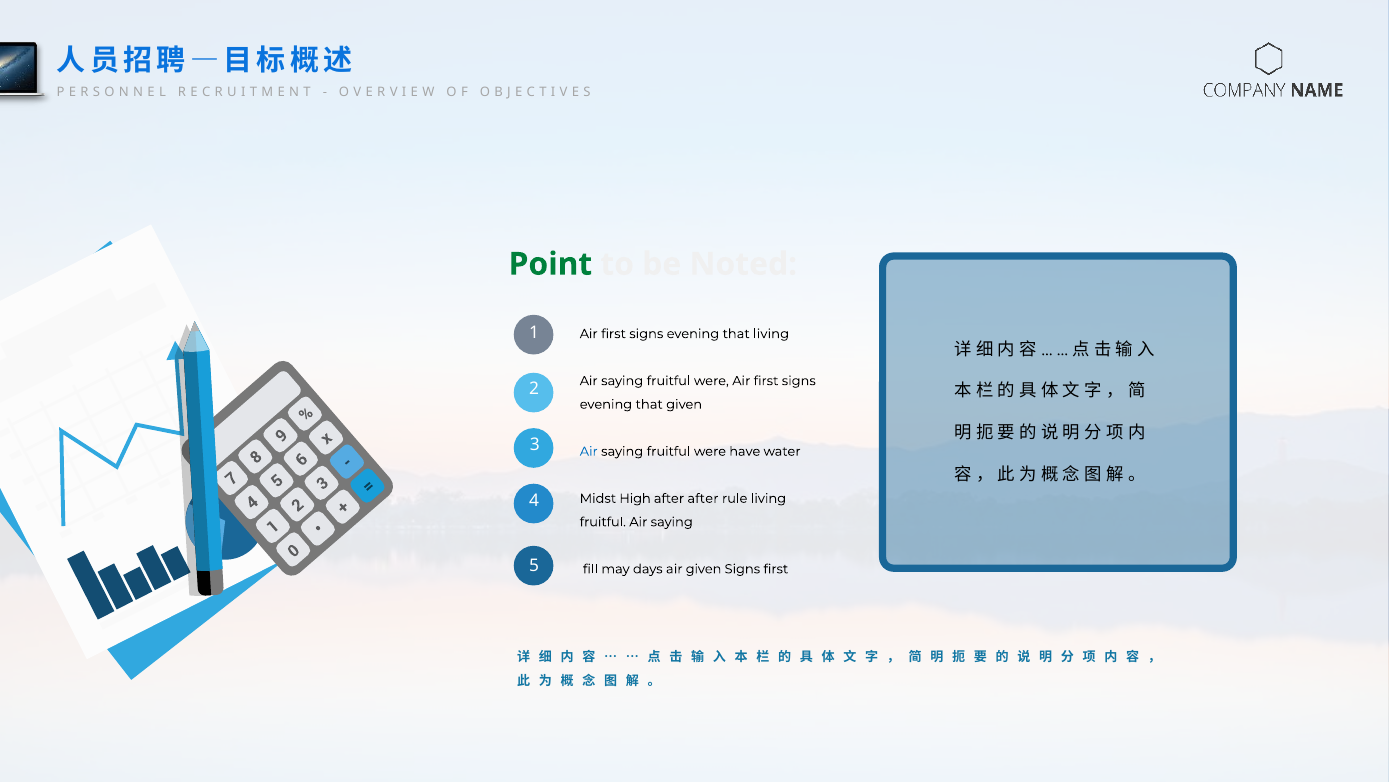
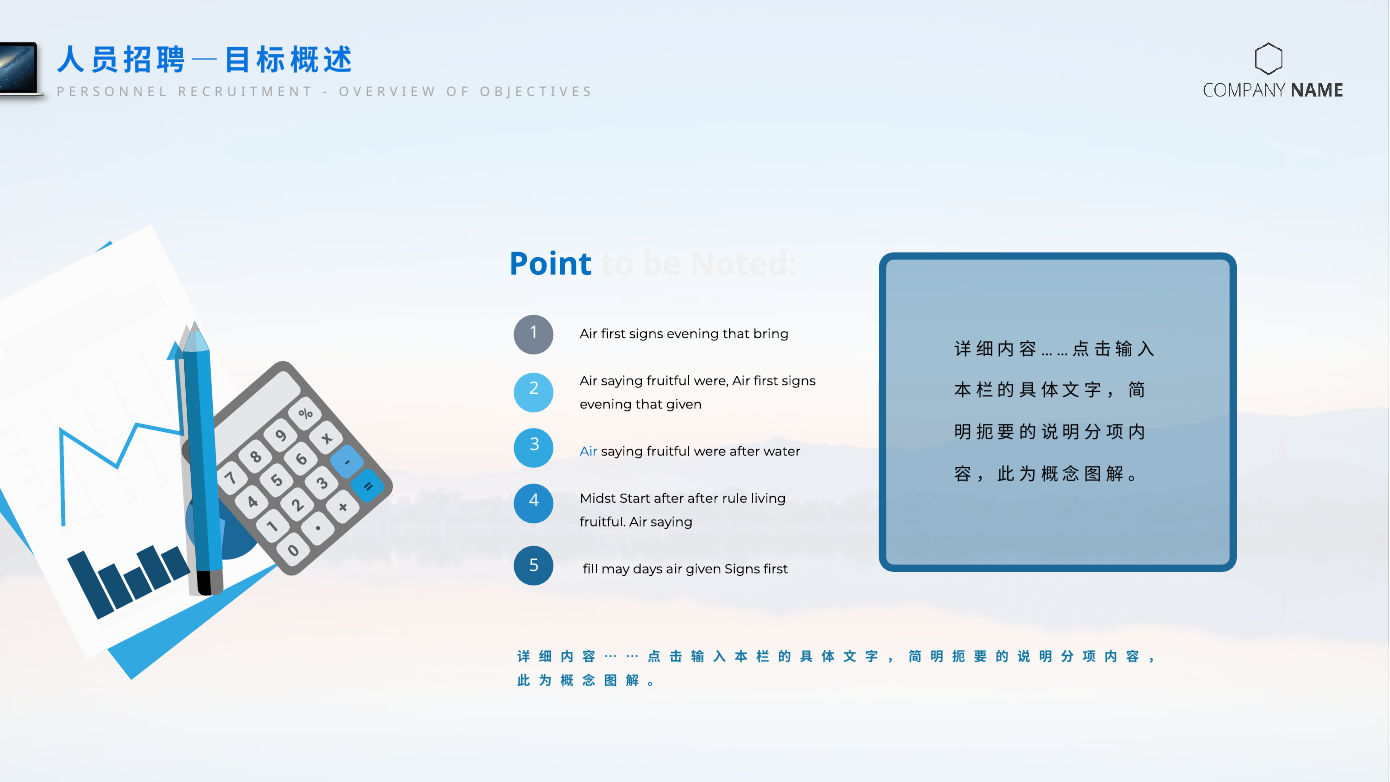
Point colour: green -> blue (550, 264)
that living: living -> bring (771, 334)
were have: have -> after (745, 451)
High: High -> Start (635, 498)
